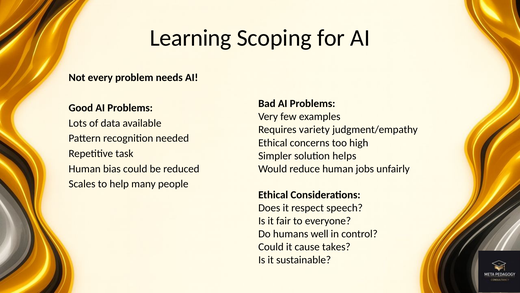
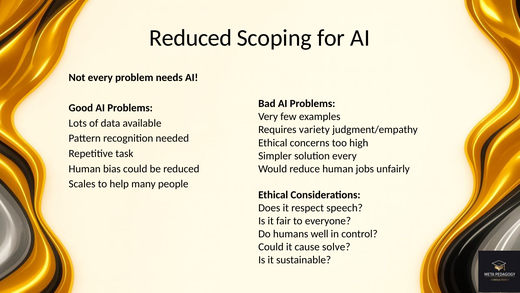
Learning: Learning -> Reduced (191, 38)
solution helps: helps -> every (344, 156)
takes: takes -> solve (336, 247)
